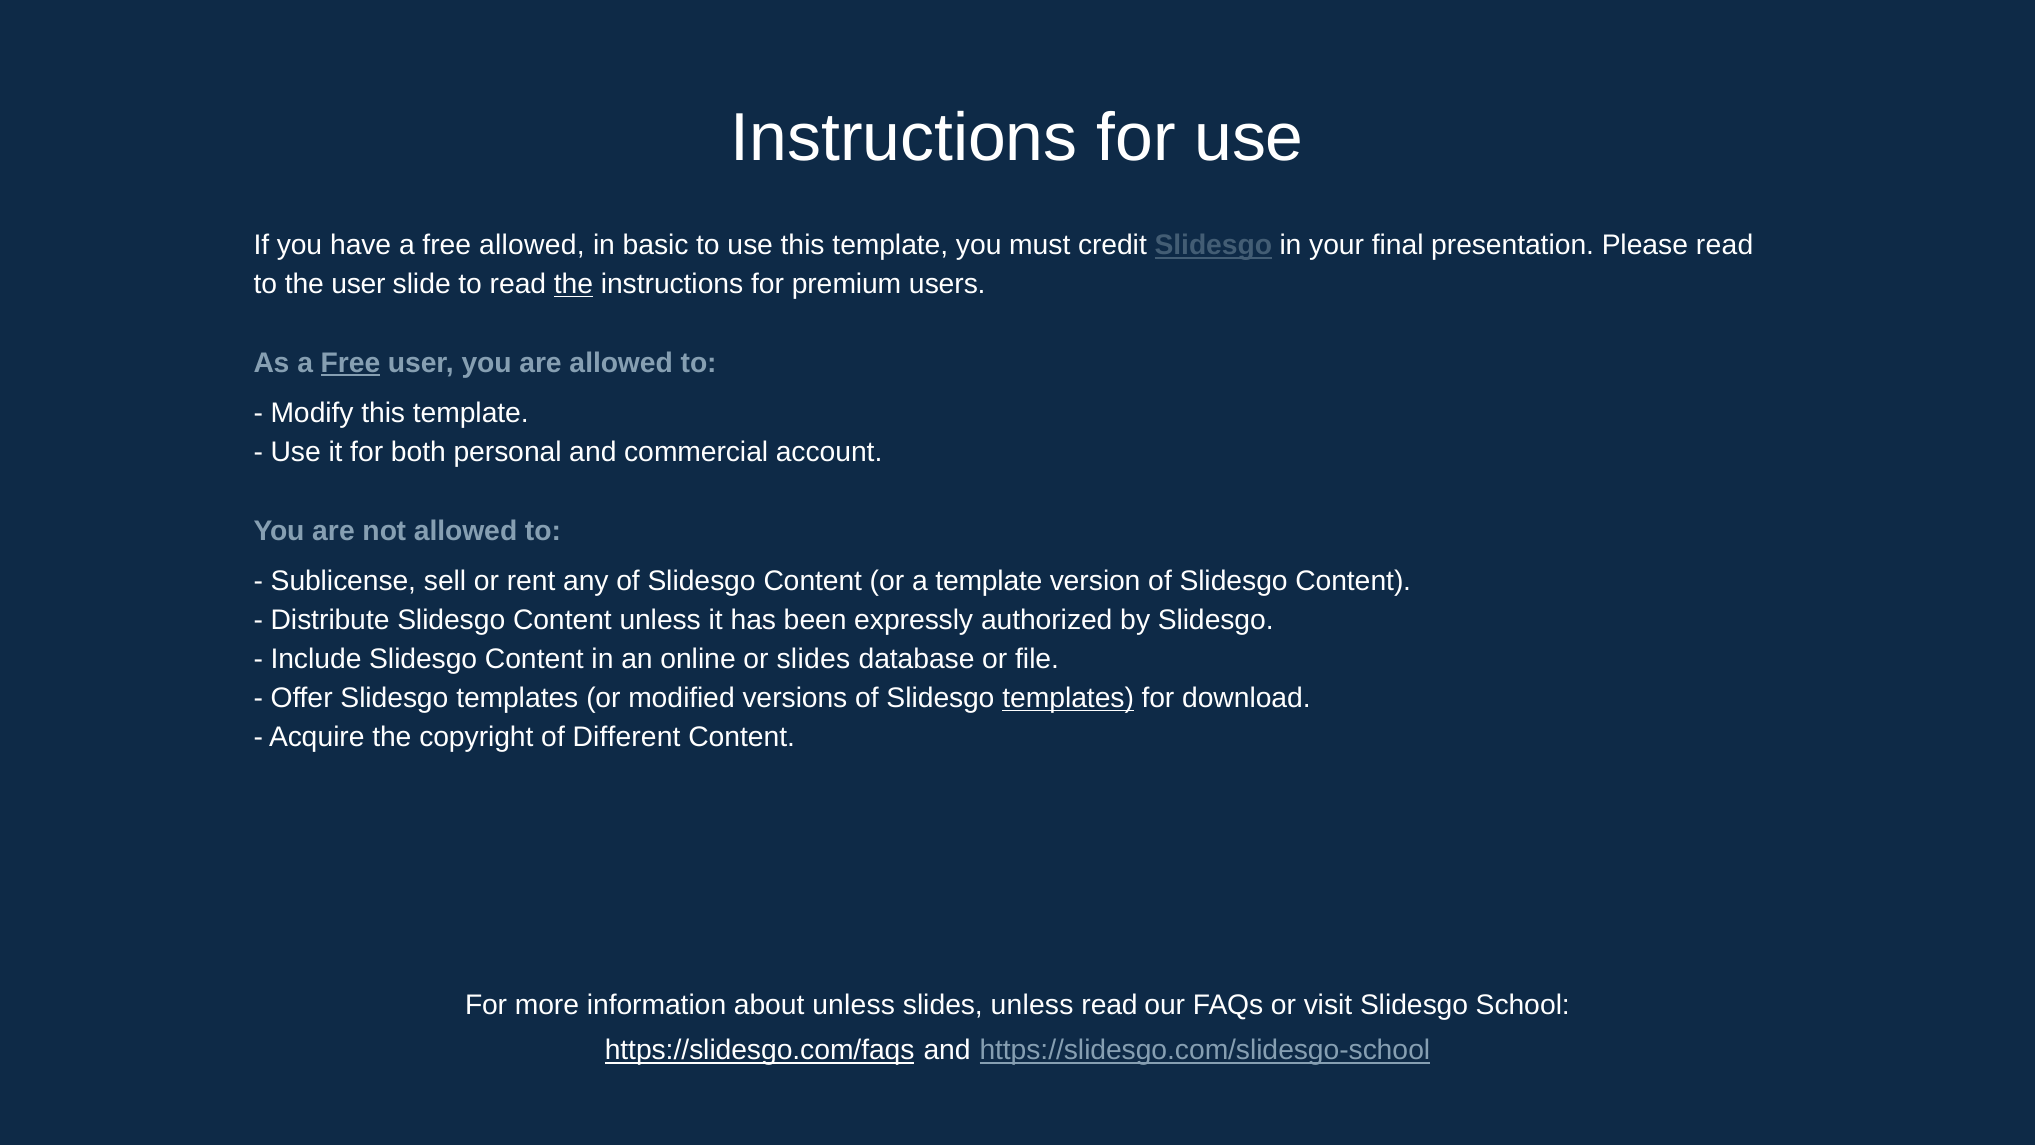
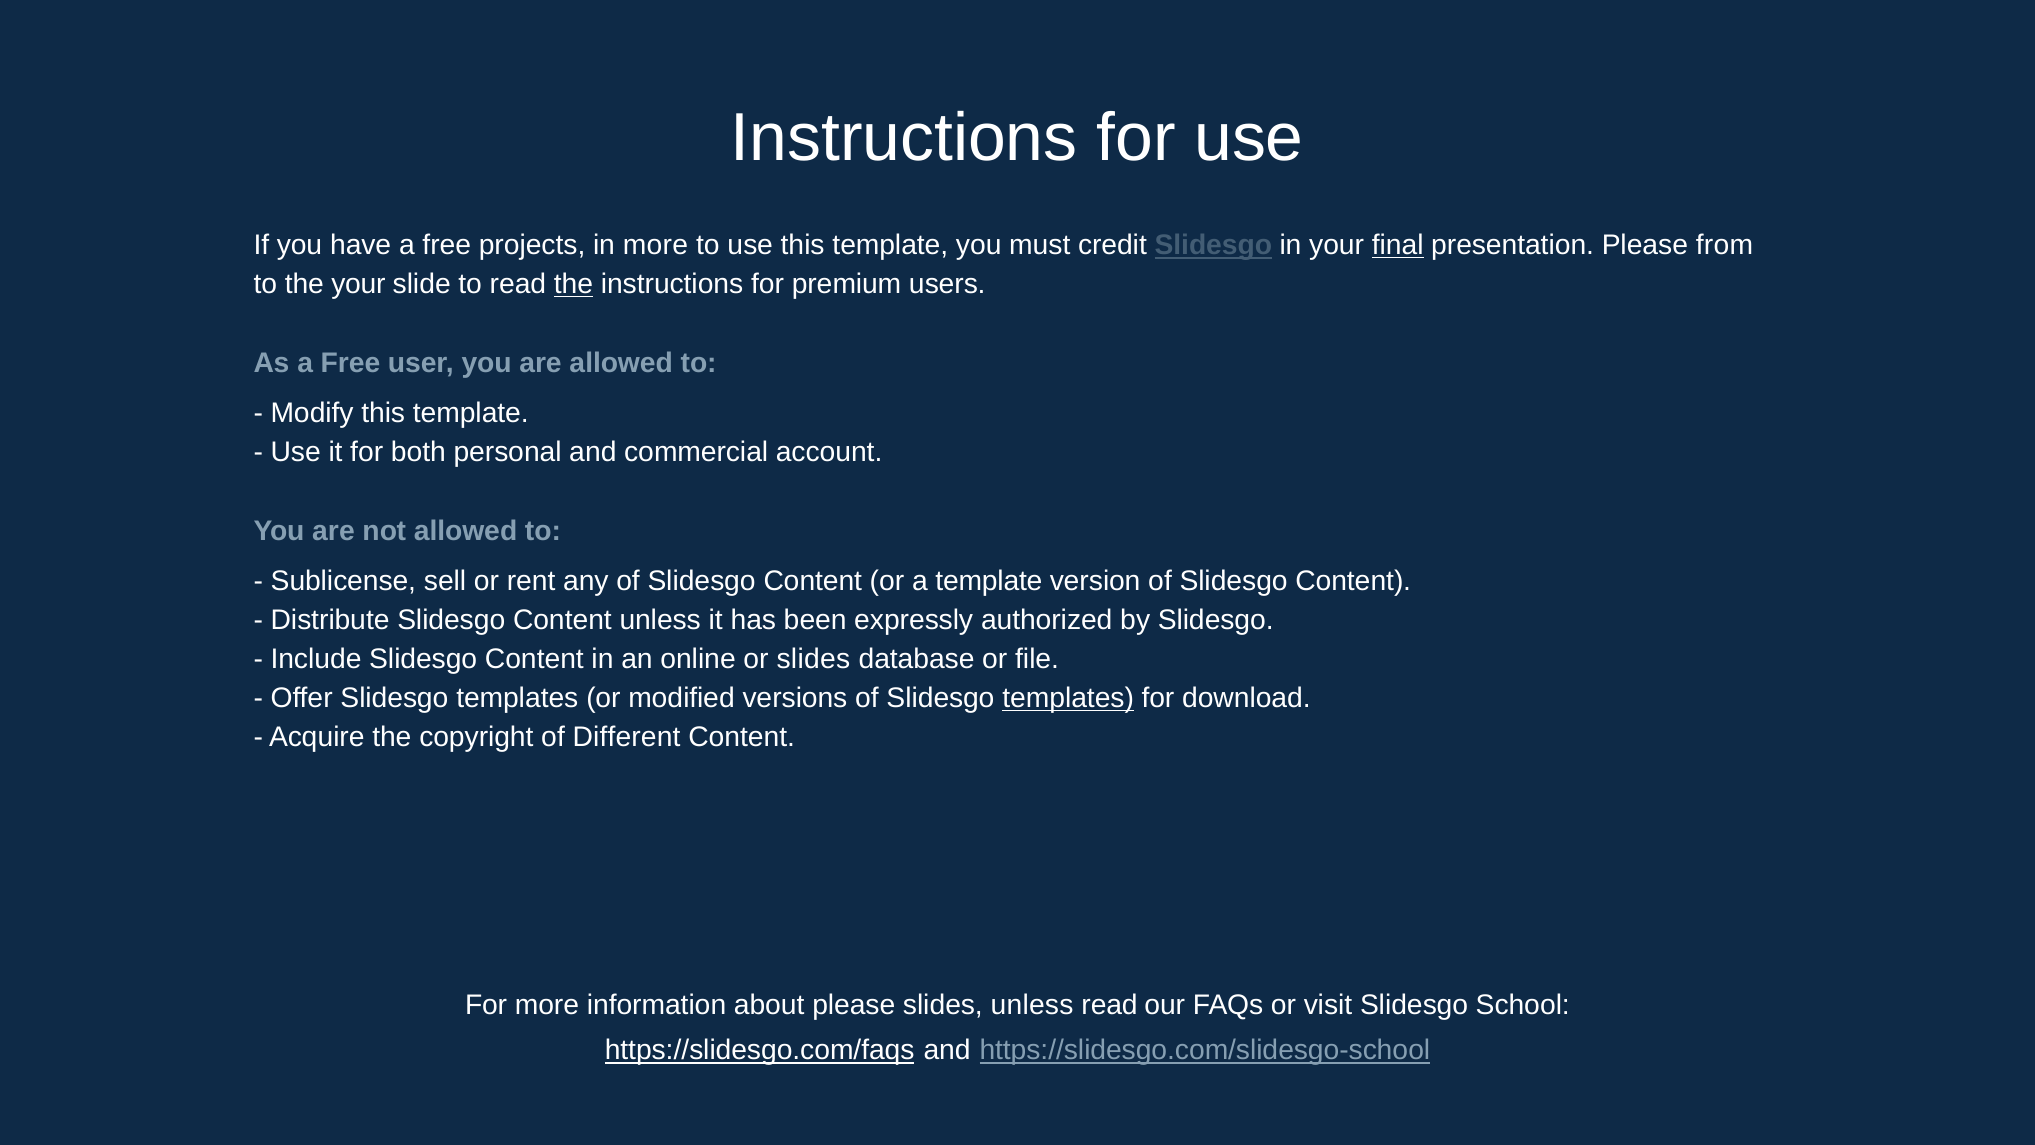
free allowed: allowed -> projects (532, 245)
in basic: basic -> more (655, 245)
final underline: none -> present (1398, 245)
Please read: read -> from (1725, 245)
the user: user -> your (358, 284)
Free underline: present -> none (351, 363)
about unless: unless -> please (854, 1004)
